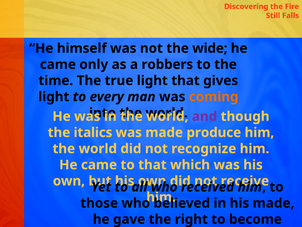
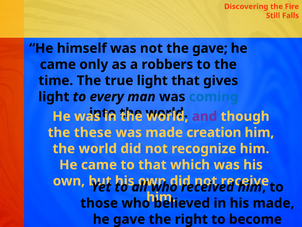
the wide: wide -> gave (210, 48)
coming colour: orange -> blue (214, 97)
italics: italics -> these (93, 132)
produce: produce -> creation (214, 132)
